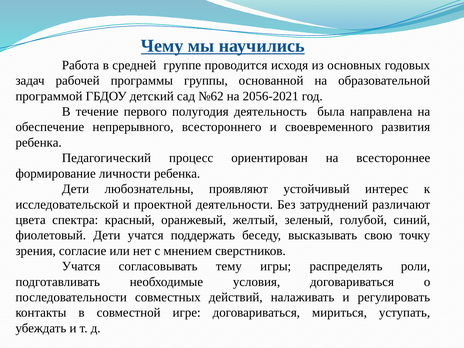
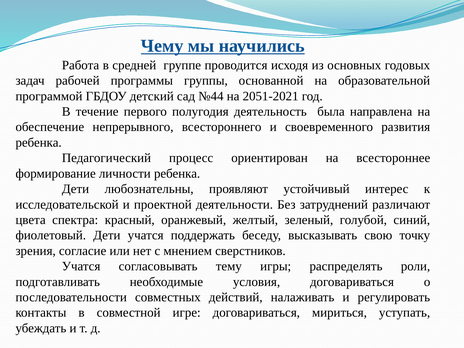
№62: №62 -> №44 (211, 96)
2056-2021: 2056-2021 -> 2051-2021 (271, 96)
